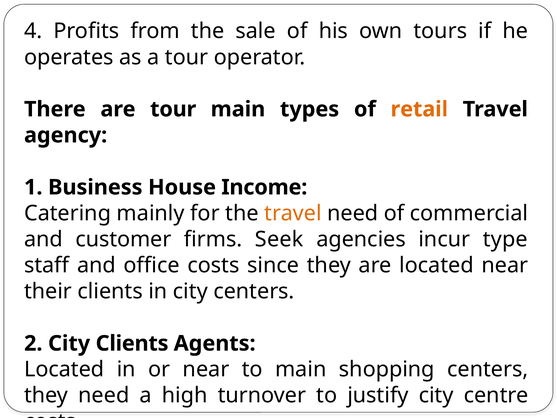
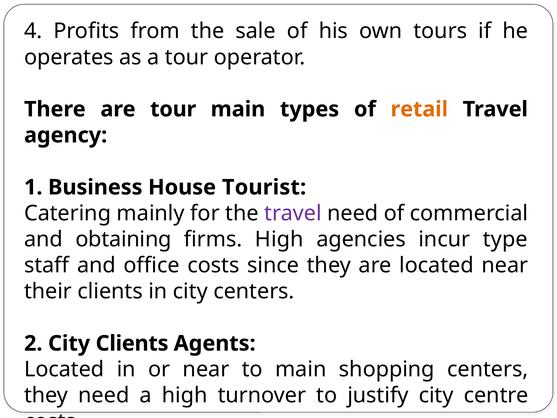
Income: Income -> Tourist (264, 187)
travel colour: orange -> purple (293, 213)
customer: customer -> obtaining (123, 239)
firms Seek: Seek -> High (279, 239)
